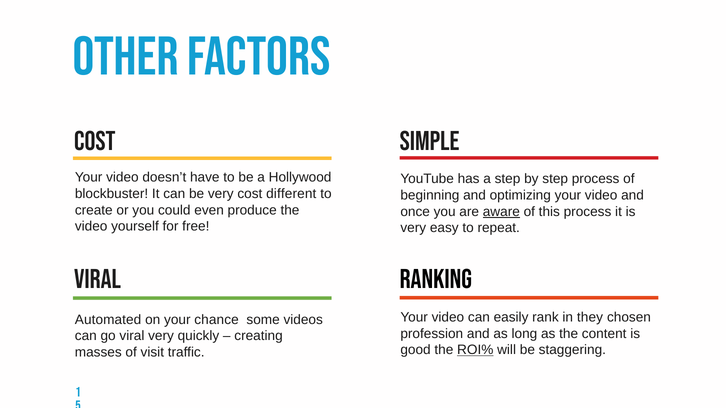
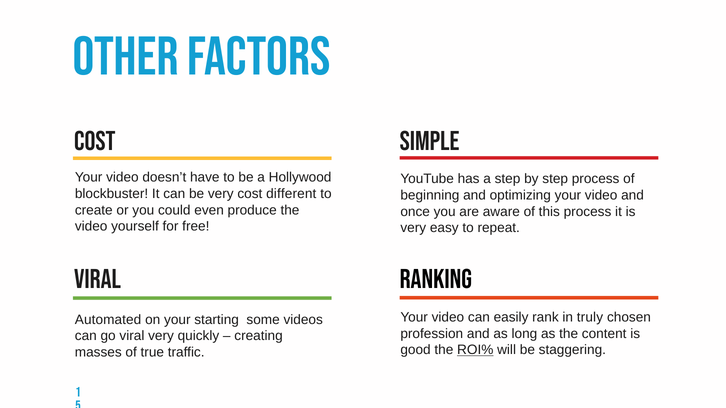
aware underline: present -> none (501, 212)
they: they -> truly (590, 318)
chance: chance -> starting (217, 320)
visit: visit -> true (152, 353)
